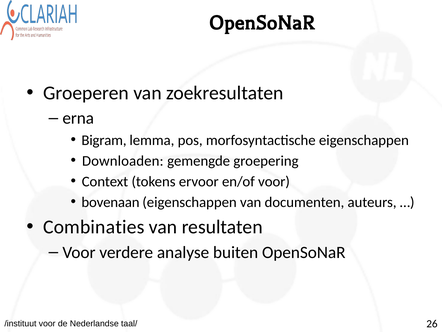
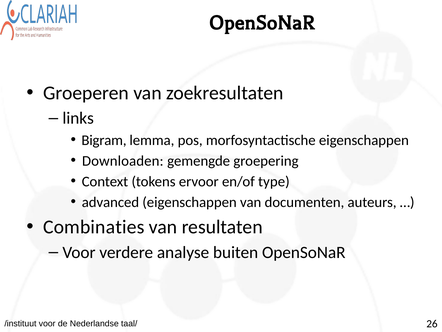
erna: erna -> links (78, 118)
en/of voor: voor -> type (274, 181)
bovenaan: bovenaan -> advanced (110, 202)
